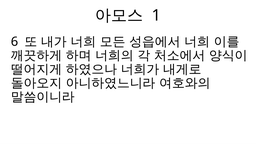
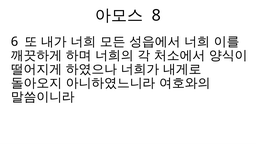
1: 1 -> 8 (156, 15)
